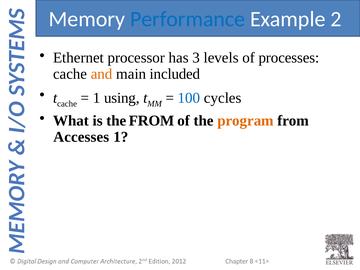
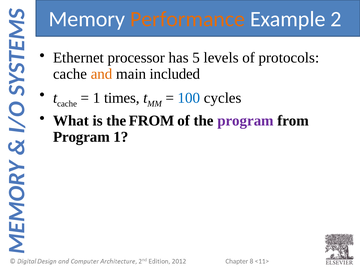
Performance colour: blue -> orange (188, 19)
3: 3 -> 5 (196, 58)
processes: processes -> protocols (289, 58)
using: using -> times (122, 98)
program colour: orange -> purple (246, 121)
Accesses: Accesses -> Program (81, 137)
